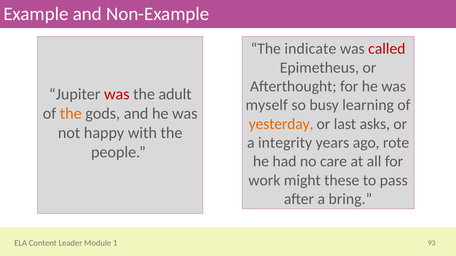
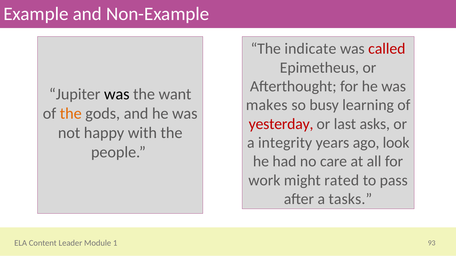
was colour: red -> black (117, 94)
adult: adult -> want (175, 94)
myself: myself -> makes (267, 105)
yesterday colour: orange -> red (281, 124)
rote: rote -> look (396, 143)
these: these -> rated (342, 181)
bring: bring -> tasks (350, 199)
